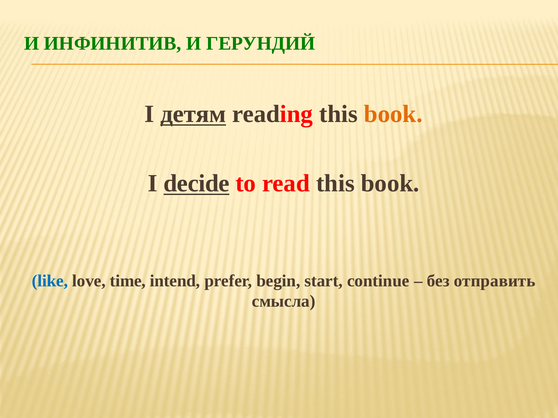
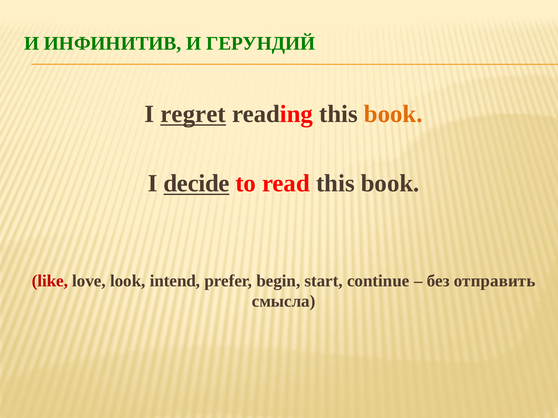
детям: детям -> regret (193, 114)
like colour: blue -> red (50, 281)
time: time -> look (128, 281)
